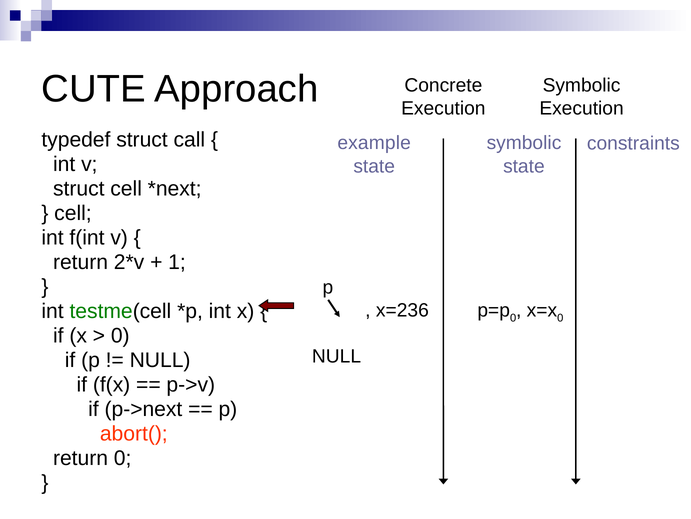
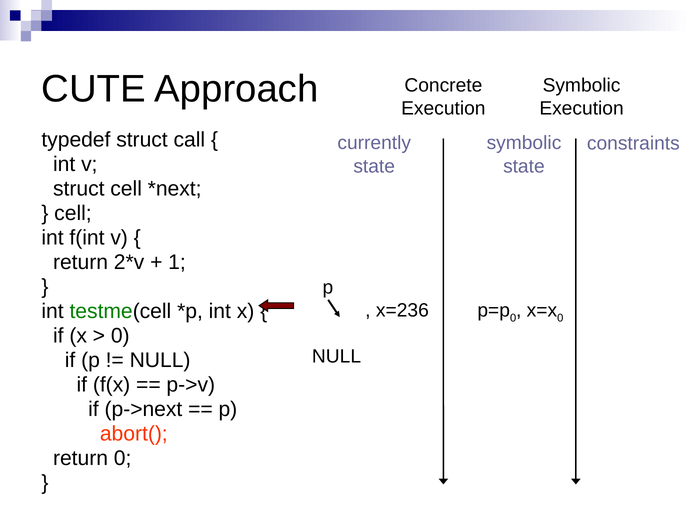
example: example -> currently (374, 143)
